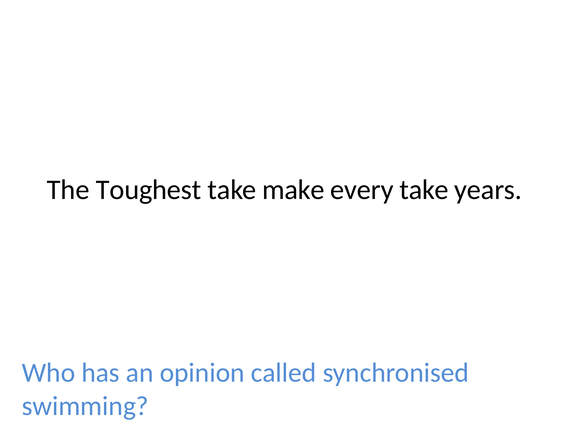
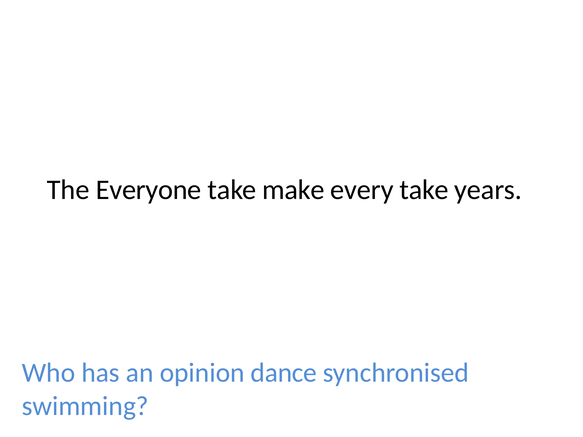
Toughest: Toughest -> Everyone (149, 190)
called: called -> dance (284, 373)
